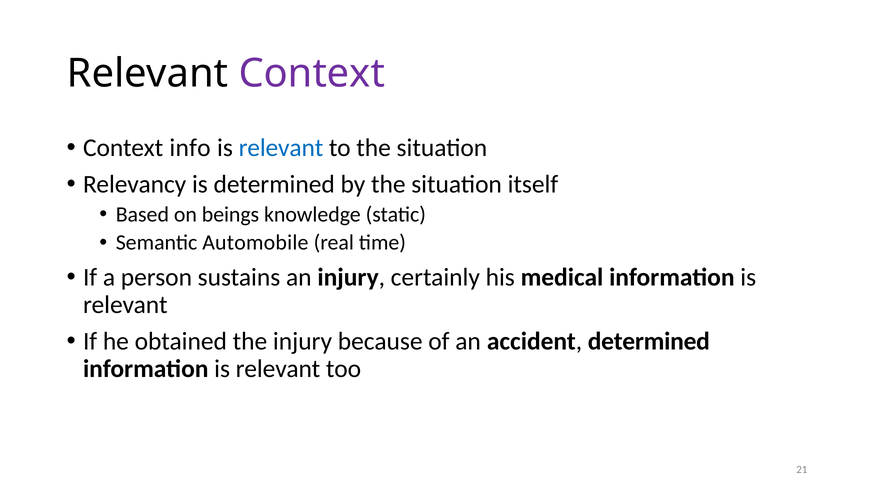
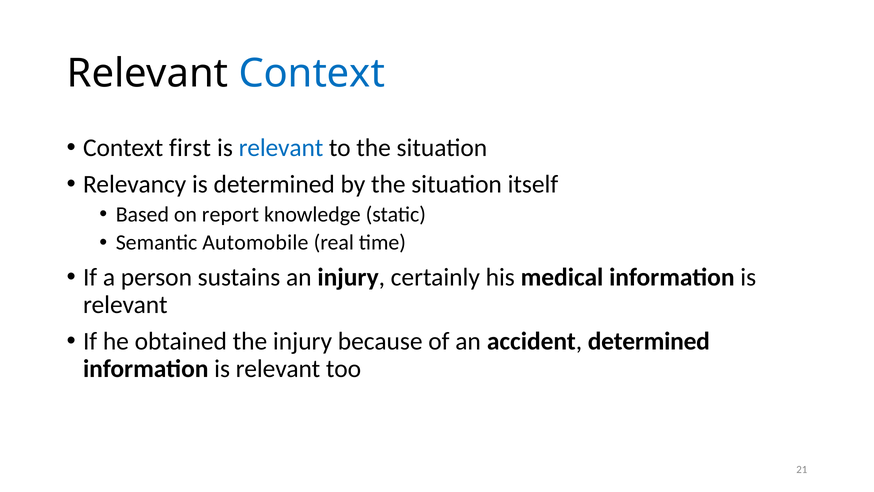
Context colour: purple -> blue (312, 73)
info: info -> first (190, 148)
beings: beings -> report (230, 214)
